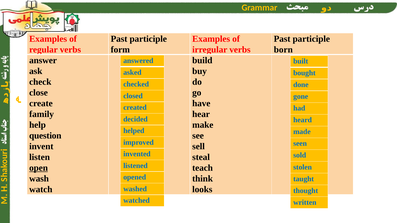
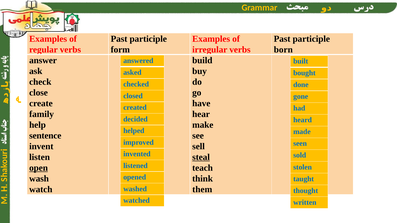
question: question -> sentence (45, 136)
steal underline: none -> present (201, 157)
looks: looks -> them (202, 190)
